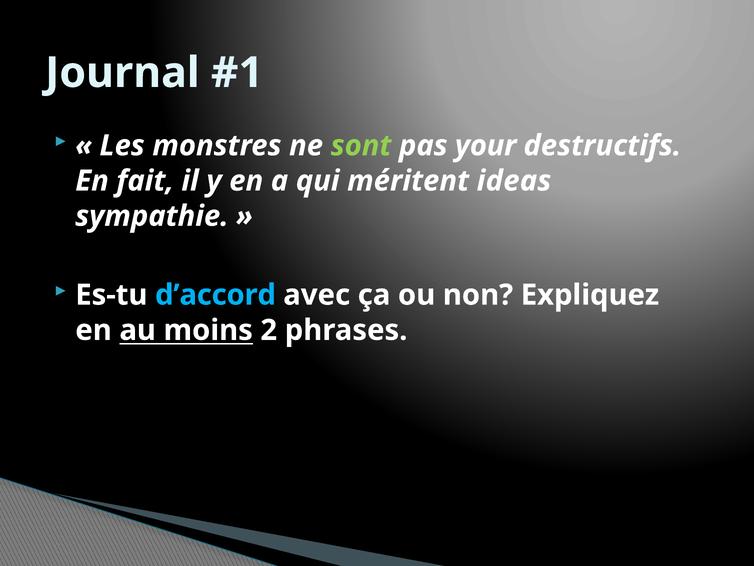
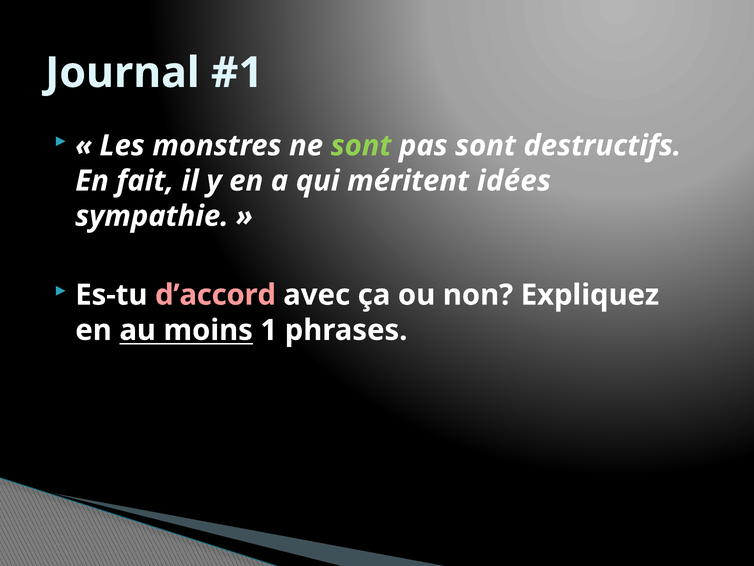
pas your: your -> sont (486, 146)
ideas: ideas -> idées (514, 181)
d’accord colour: light blue -> pink (215, 295)
2: 2 -> 1 (269, 330)
